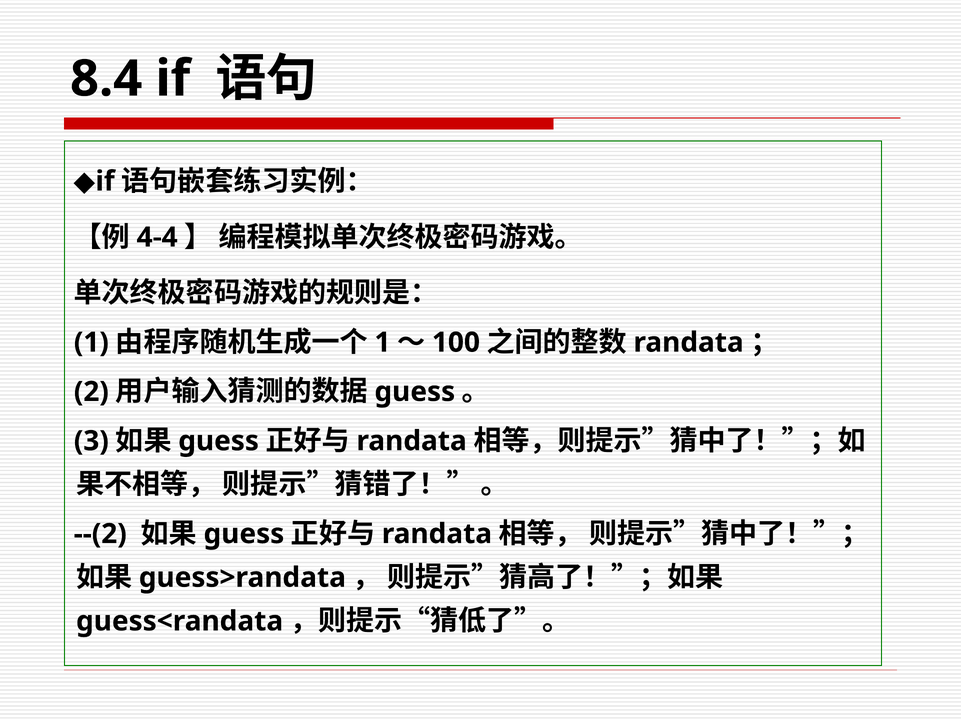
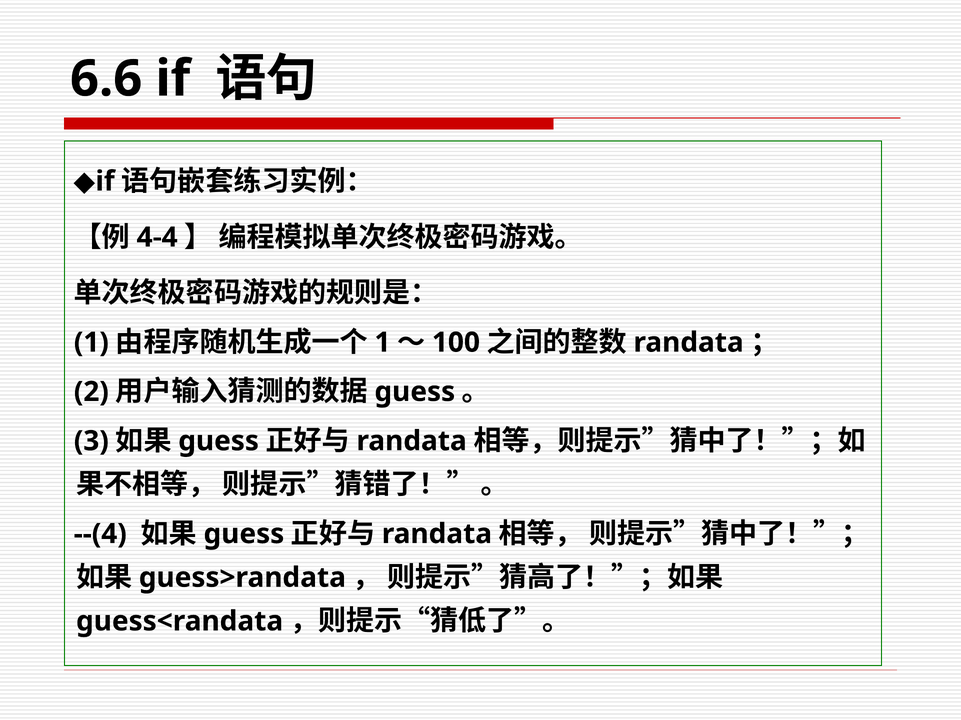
8.4: 8.4 -> 6.6 (106, 79)
--(2: --(2 -> --(4 (100, 534)
